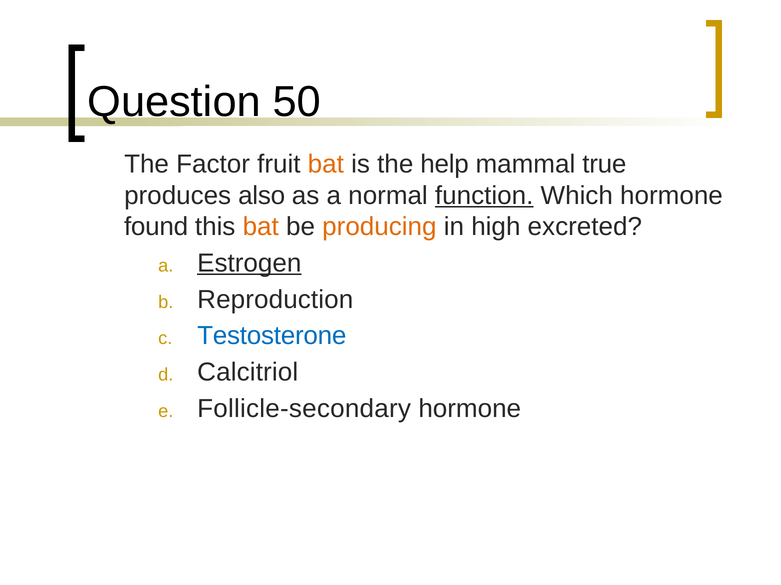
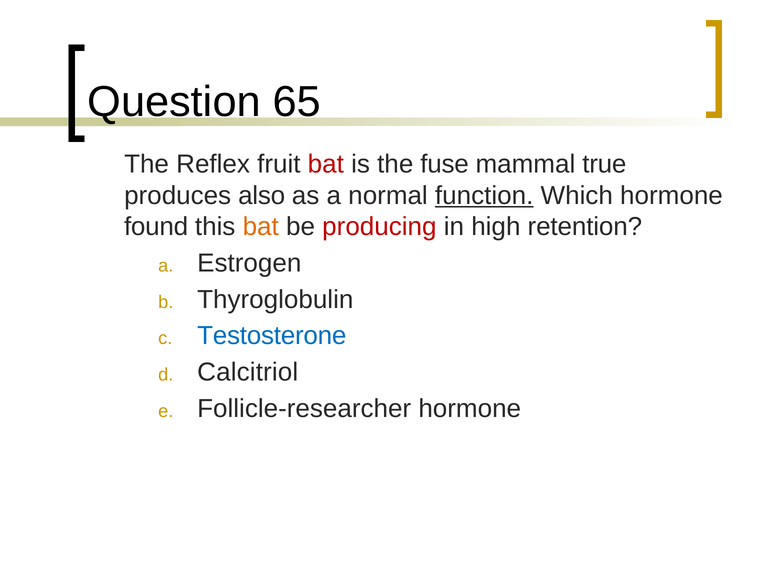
50: 50 -> 65 (297, 102)
Factor: Factor -> Reflex (213, 165)
bat colour: orange -> red (326, 165)
help: help -> fuse (445, 165)
producing colour: orange -> red (379, 227)
excreted: excreted -> retention (585, 227)
Estrogen underline: present -> none (249, 263)
Reproduction: Reproduction -> Thyroglobulin (275, 300)
Follicle-secondary: Follicle-secondary -> Follicle-researcher (304, 409)
